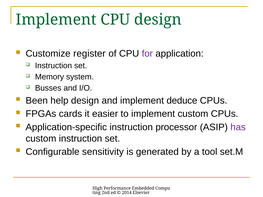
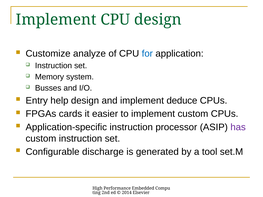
register: register -> analyze (90, 54)
for colour: purple -> blue (147, 54)
Been: Been -> Entry (37, 101)
sensitivity: sensitivity -> discharge (103, 152)
